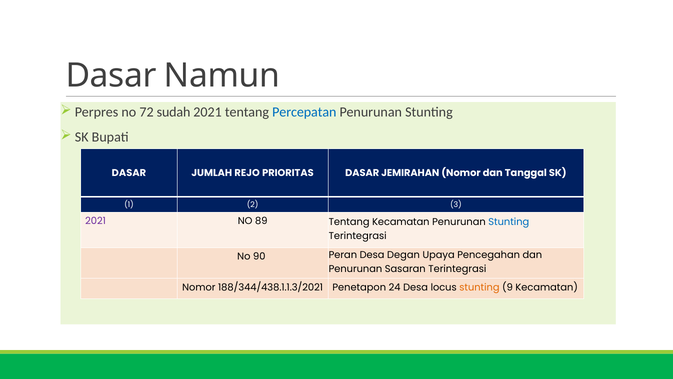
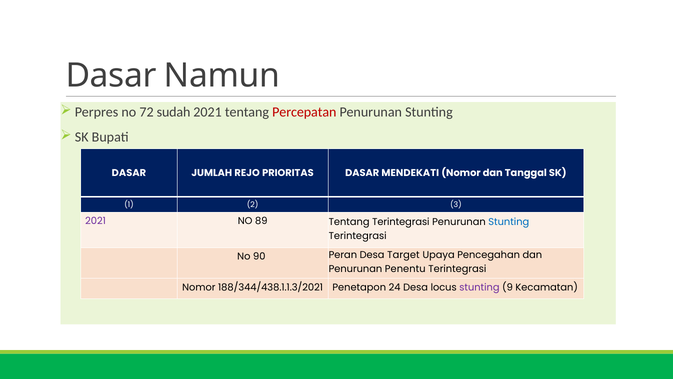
Percepatan colour: blue -> red (304, 112)
JEMIRAHAN: JEMIRAHAN -> MENDEKATI (410, 173)
Tentang Kecamatan: Kecamatan -> Terintegrasi (401, 222)
Degan: Degan -> Target (403, 255)
Sasaran: Sasaran -> Penentu (405, 269)
stunting colour: orange -> purple (479, 287)
